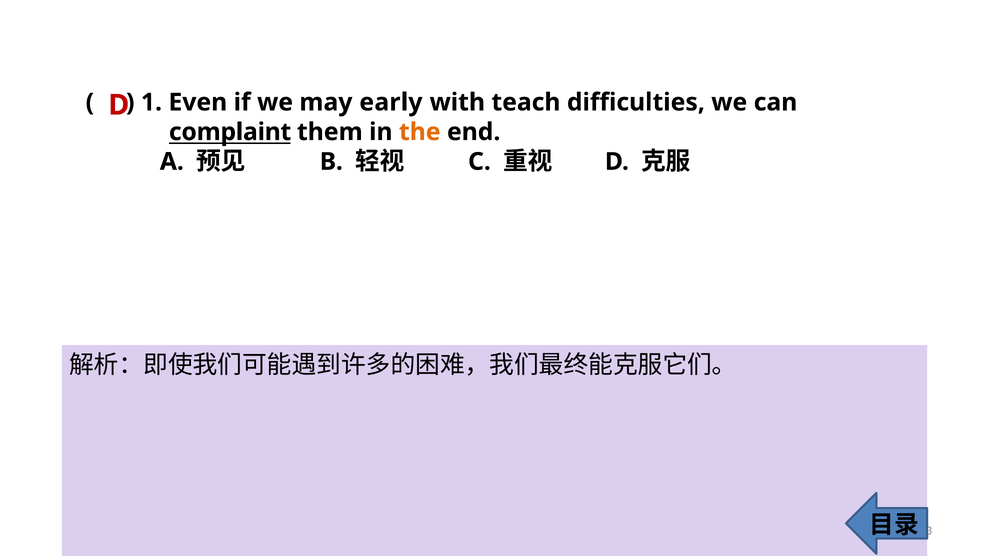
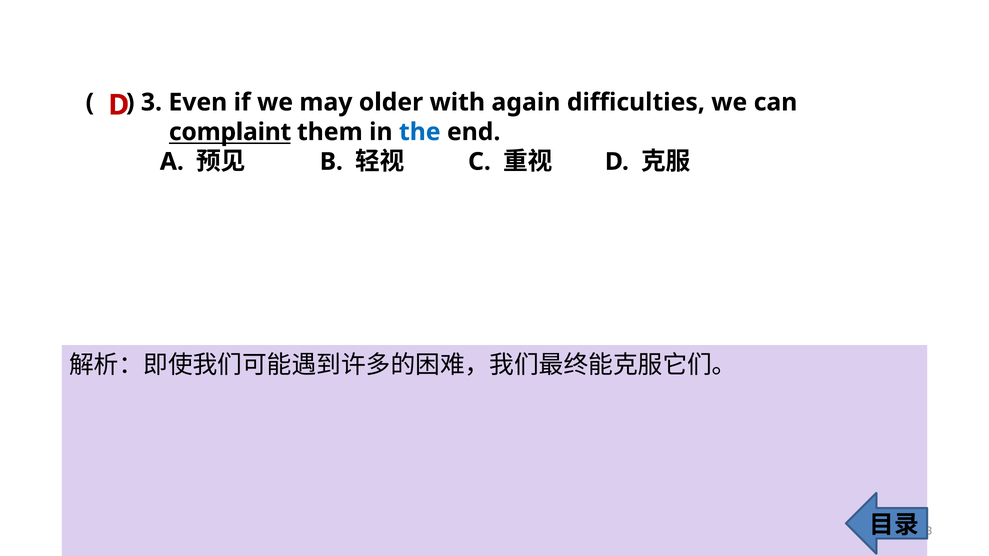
1: 1 -> 3 (151, 102)
early: early -> older (391, 102)
teach: teach -> again (526, 102)
the colour: orange -> blue (420, 132)
